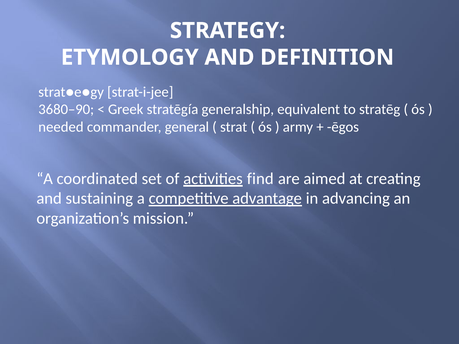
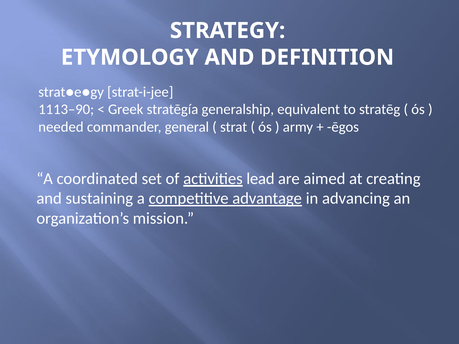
3680–90: 3680–90 -> 1113–90 (66, 110)
find: find -> lead (260, 179)
